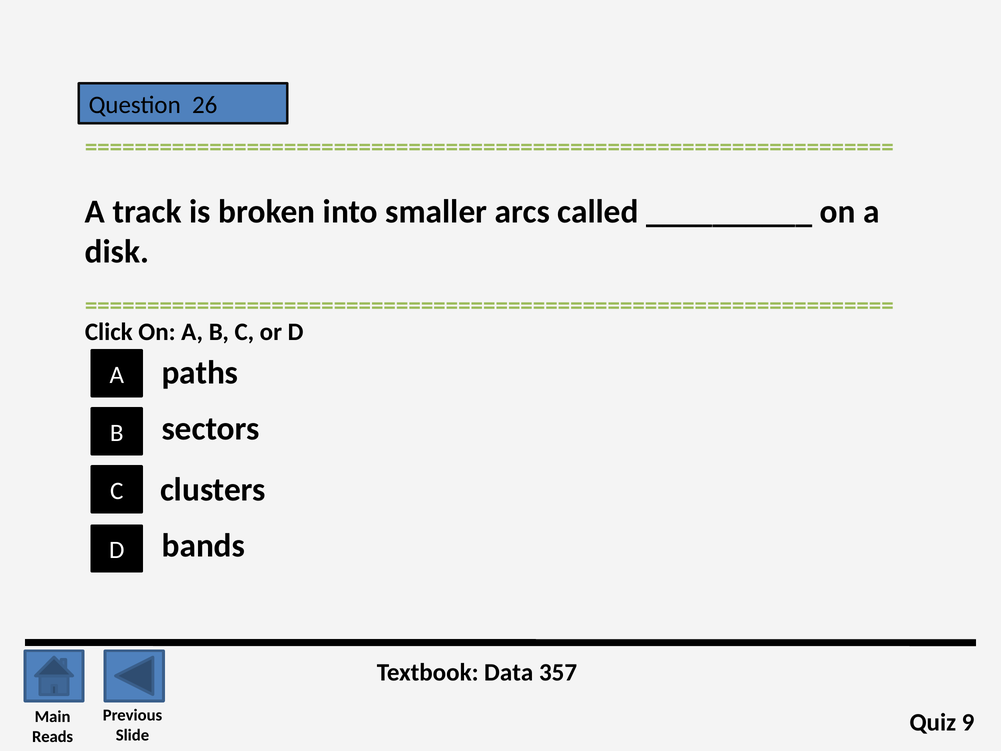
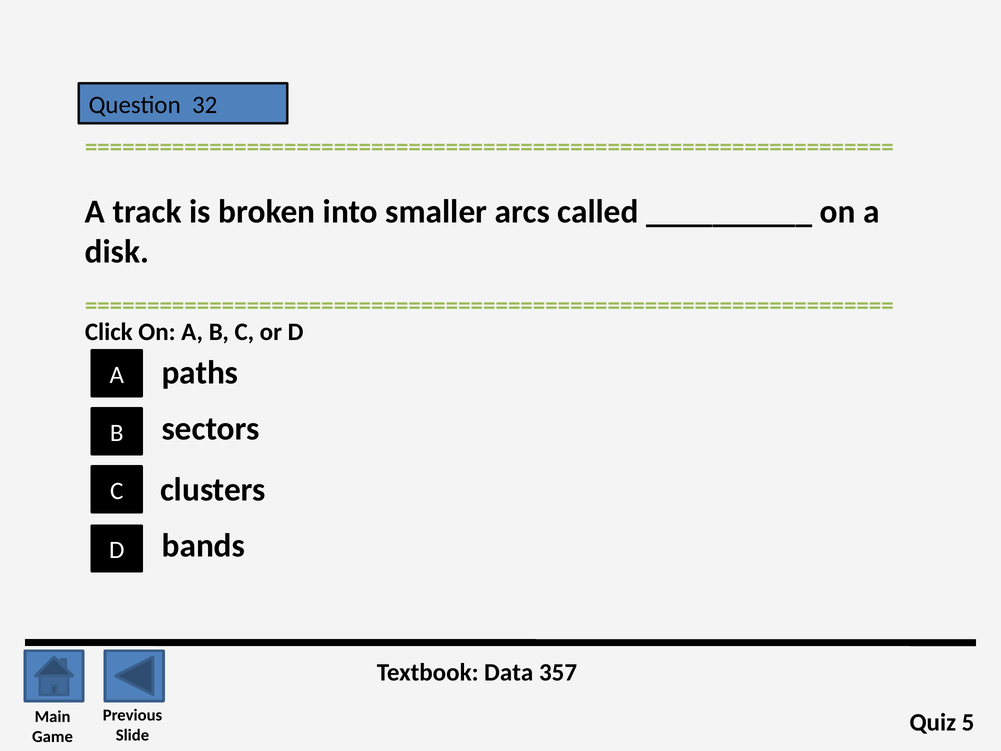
26: 26 -> 32 (205, 105)
9: 9 -> 5 (968, 722)
Reads: Reads -> Game (53, 736)
